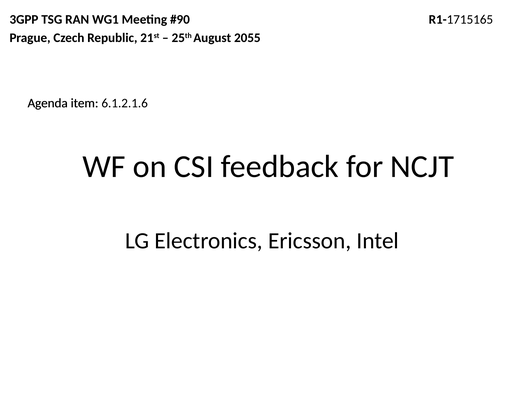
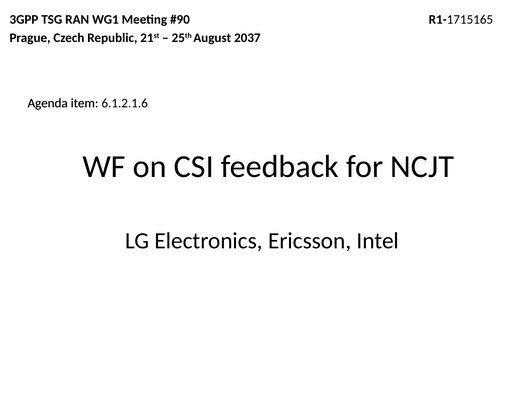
2055: 2055 -> 2037 (247, 38)
